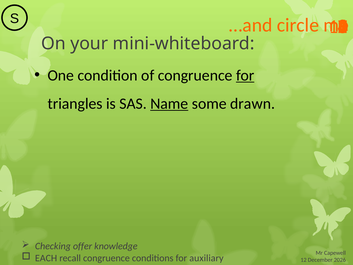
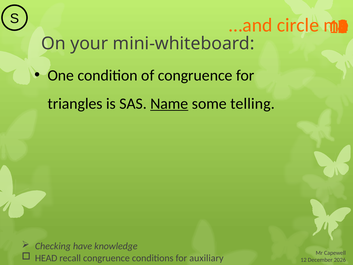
for underline: present -> none (245, 75)
drawn: drawn -> telling (253, 104)
offer: offer -> have (83, 246)
EACH: EACH -> HEAD (46, 258)
